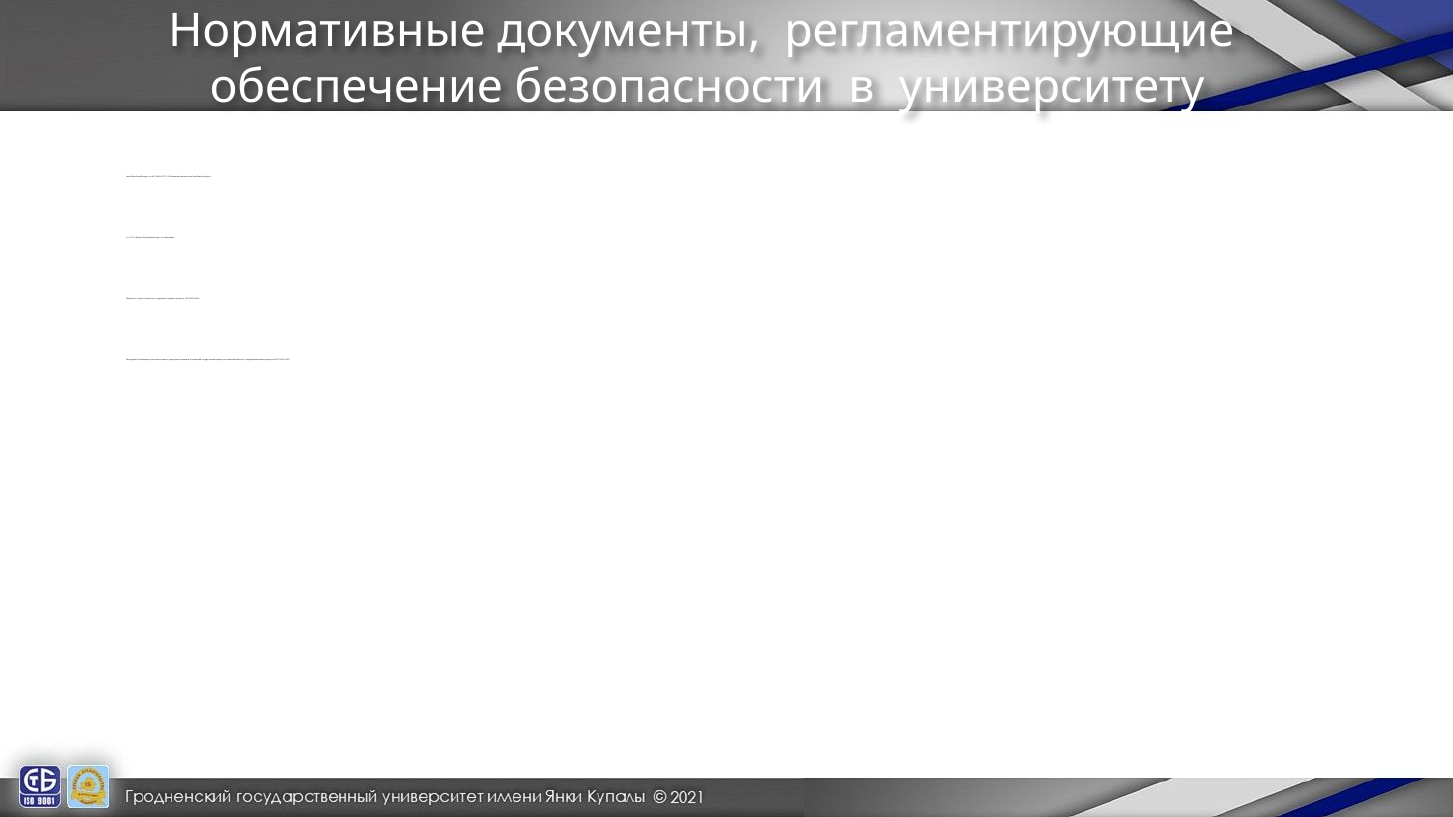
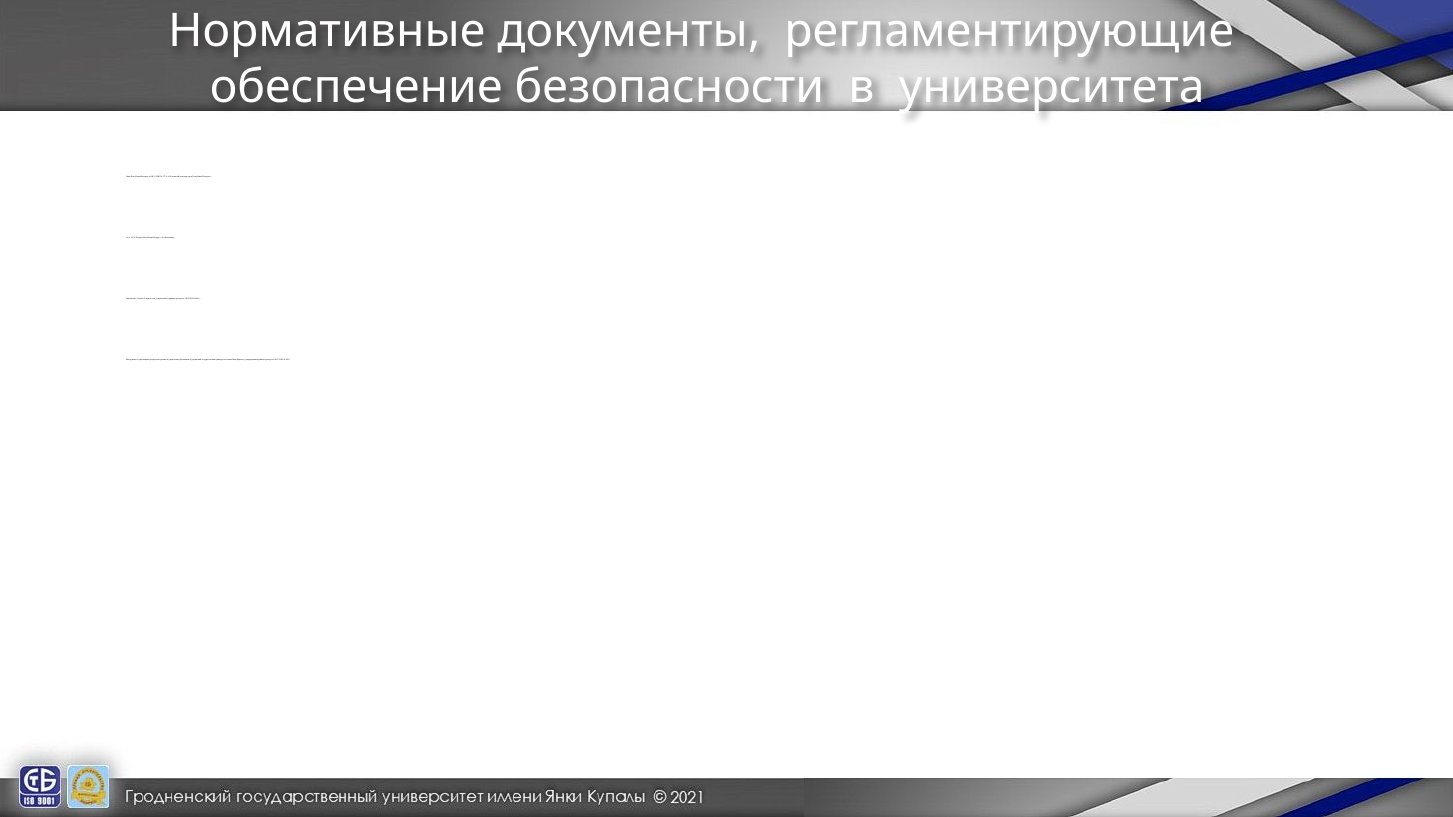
университету: университету -> университета (1052, 87)
